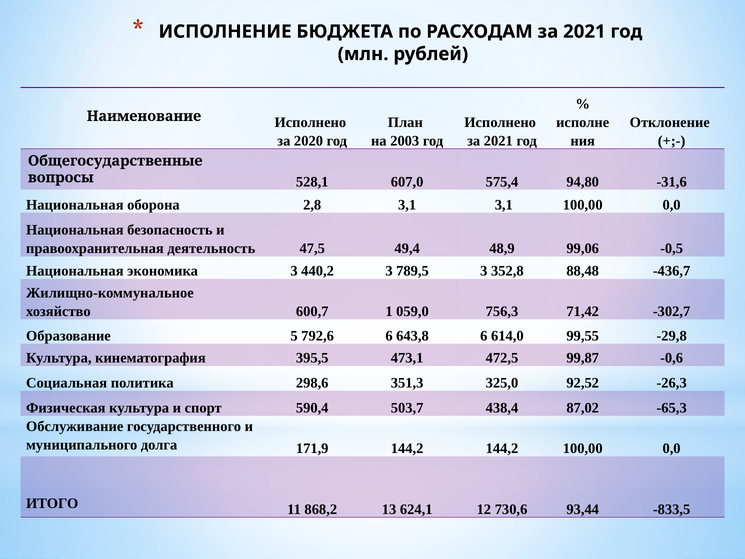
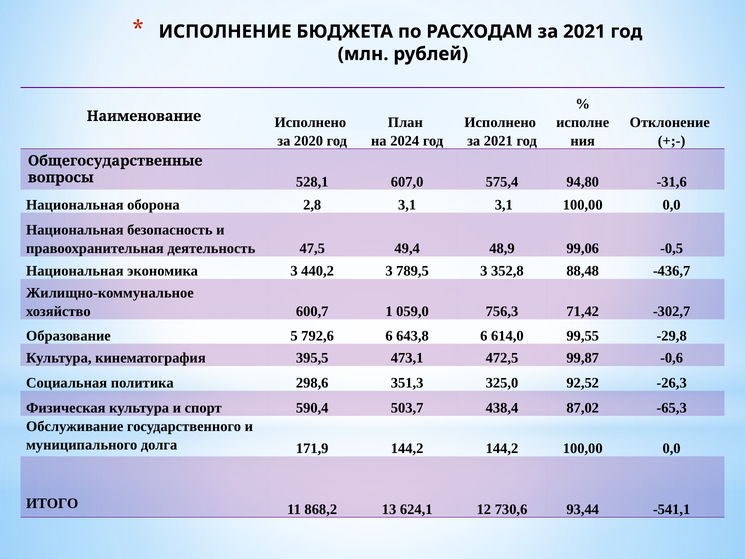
2003: 2003 -> 2024 (405, 141)
-833,5: -833,5 -> -541,1 (672, 509)
